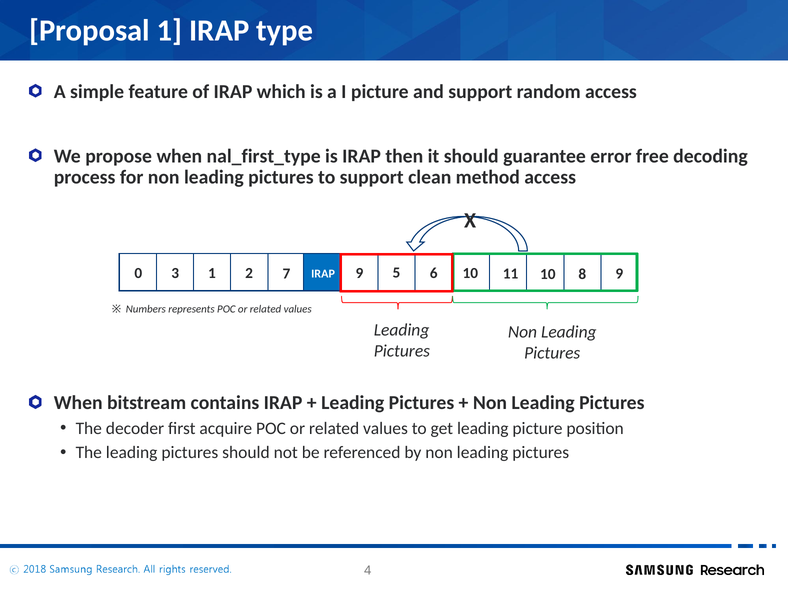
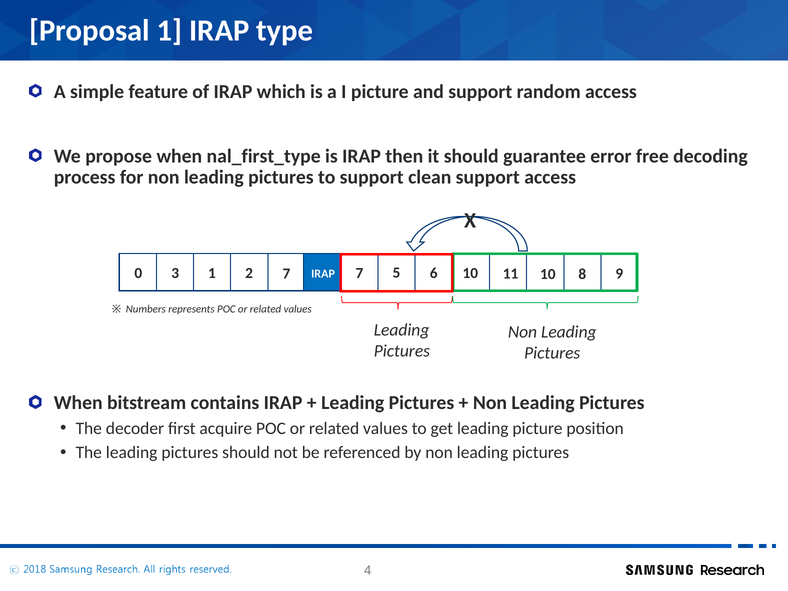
clean method: method -> support (488, 177)
2 9: 9 -> 7 (359, 273)
